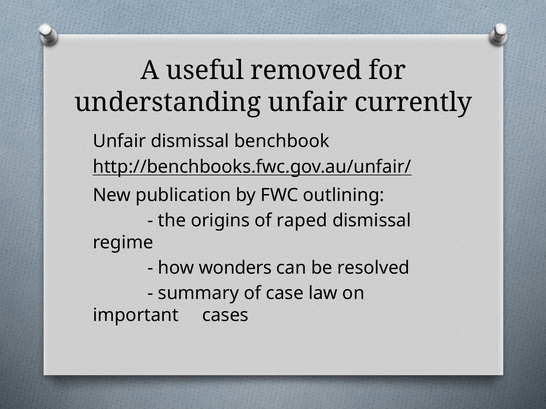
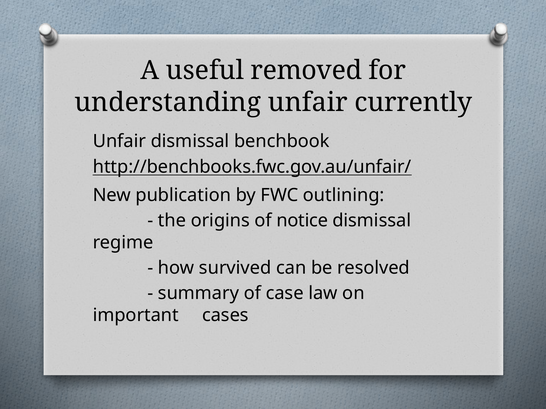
raped: raped -> notice (302, 221)
wonders: wonders -> survived (235, 268)
